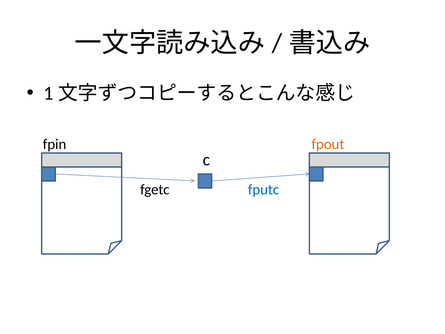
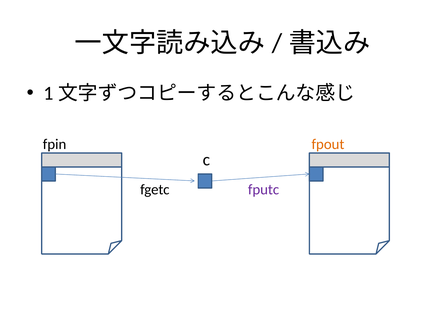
fputc colour: blue -> purple (264, 189)
